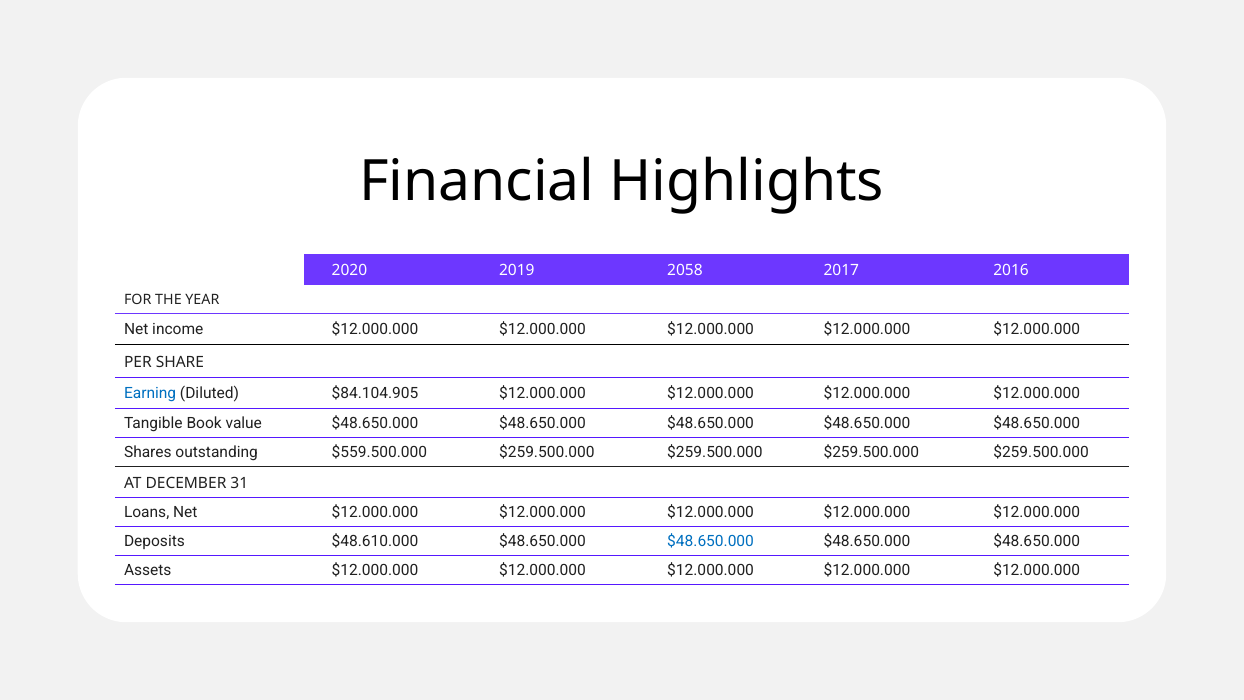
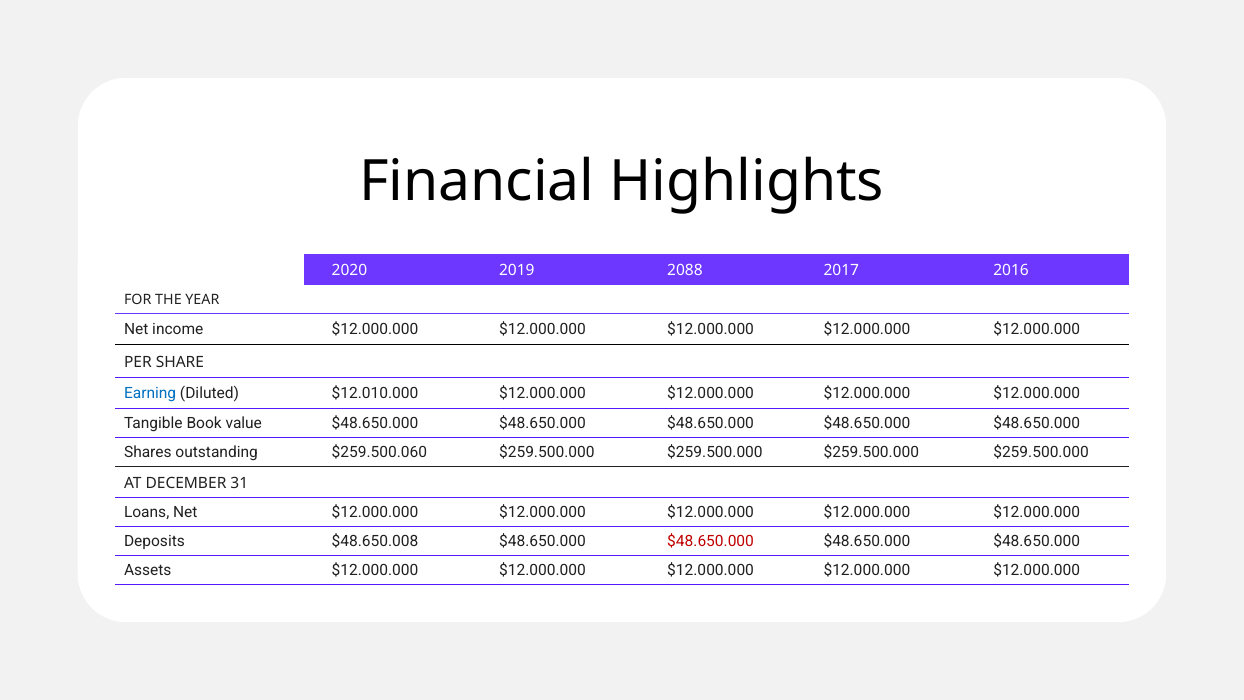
2058: 2058 -> 2088 (685, 270)
$84.104.905: $84.104.905 -> $12.010.000 (375, 393)
$559.500.000: $559.500.000 -> $259.500.060 (379, 452)
$48.610.000: $48.610.000 -> $48.650.008 (375, 541)
$48.650.000 colour: blue -> red (711, 541)
